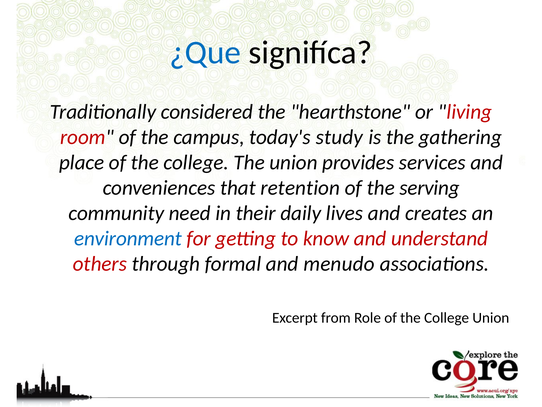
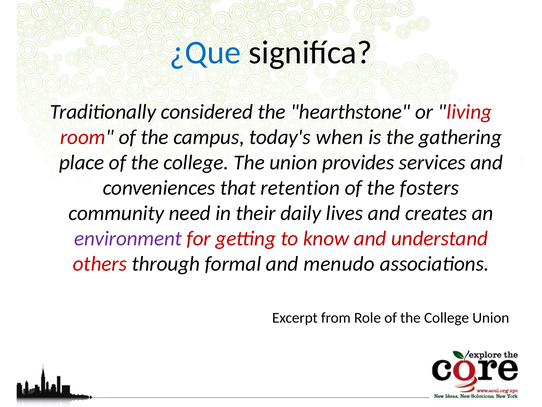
study: study -> when (339, 137)
serving: serving -> fosters (429, 188)
environment colour: blue -> purple (128, 238)
